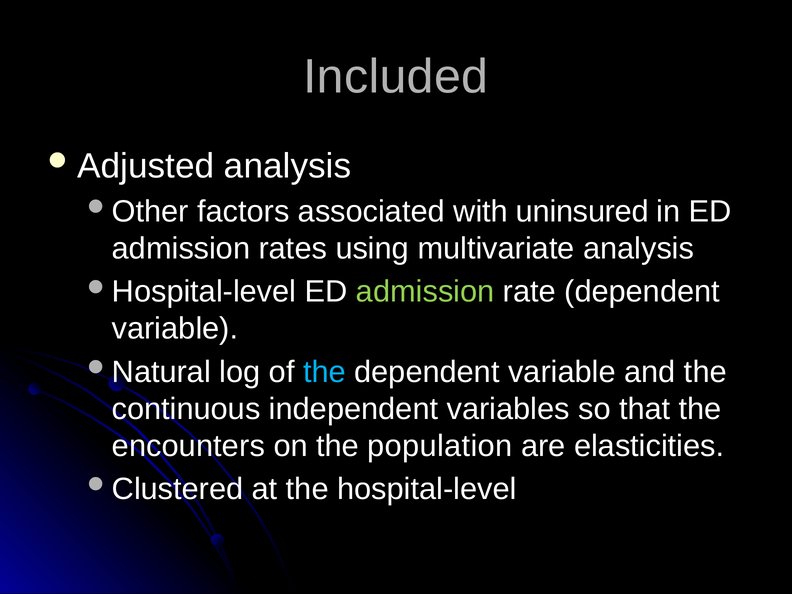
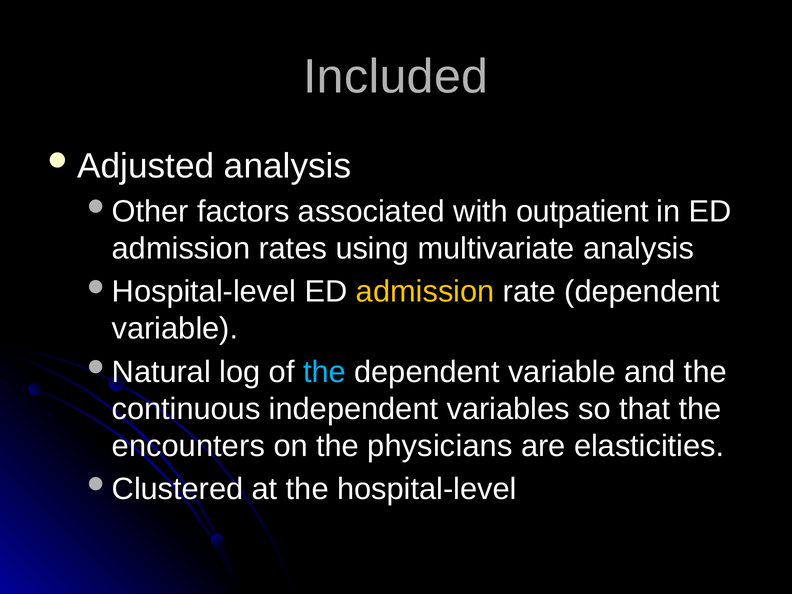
uninsured: uninsured -> outpatient (582, 212)
admission colour: light green -> yellow (425, 292)
population: population -> physicians (440, 446)
